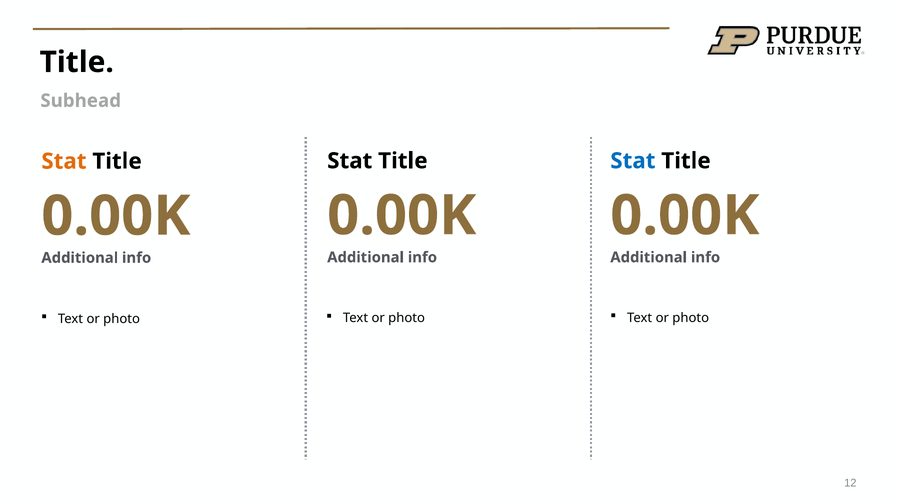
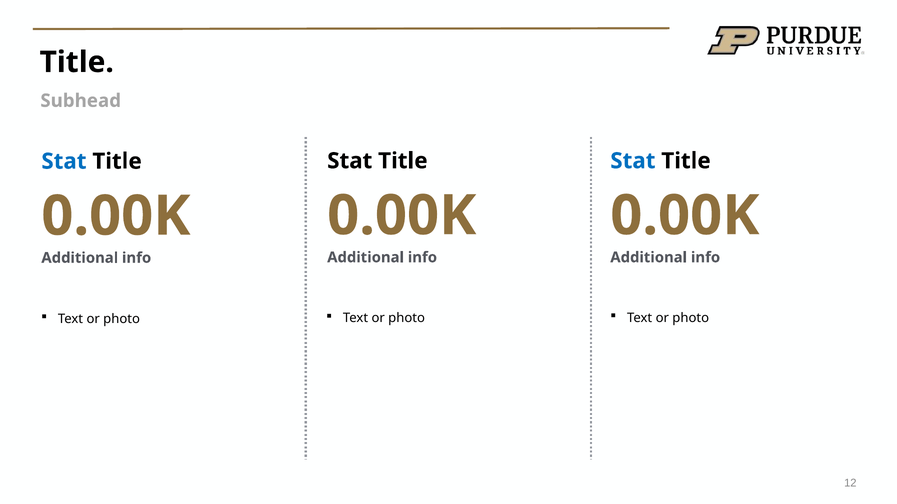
Stat colour: orange -> blue (64, 161)
